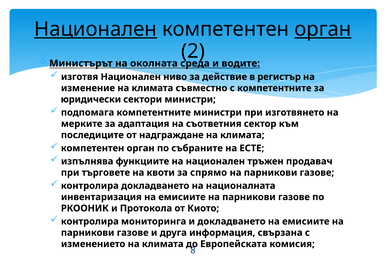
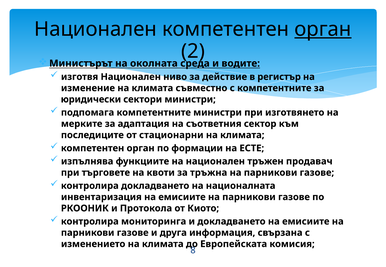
Национален underline: present -> none (96, 29)
надграждане: надграждане -> стационарни (171, 135)
събраните: събраните -> формации (197, 148)
спрямо: спрямо -> тръжна (209, 173)
